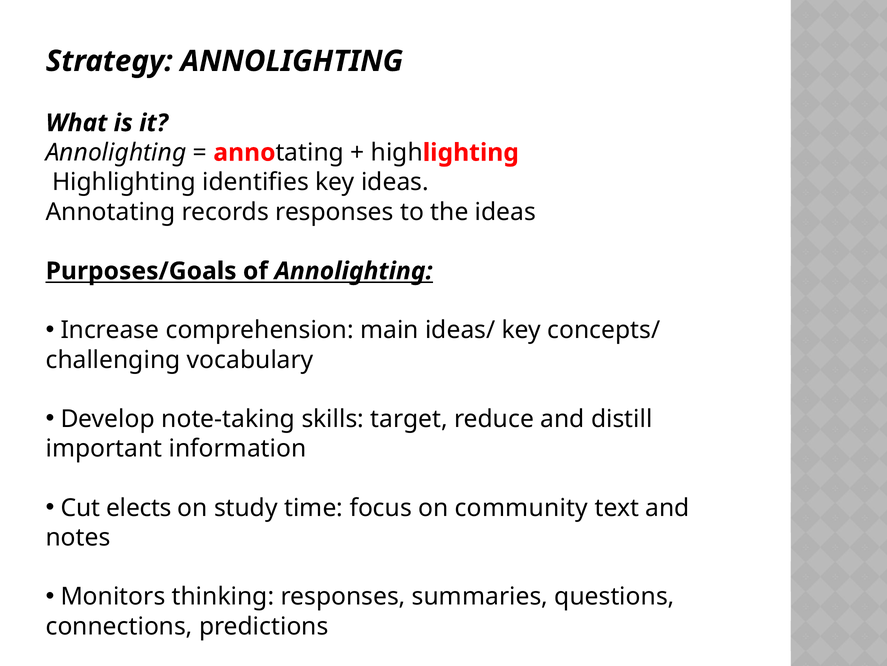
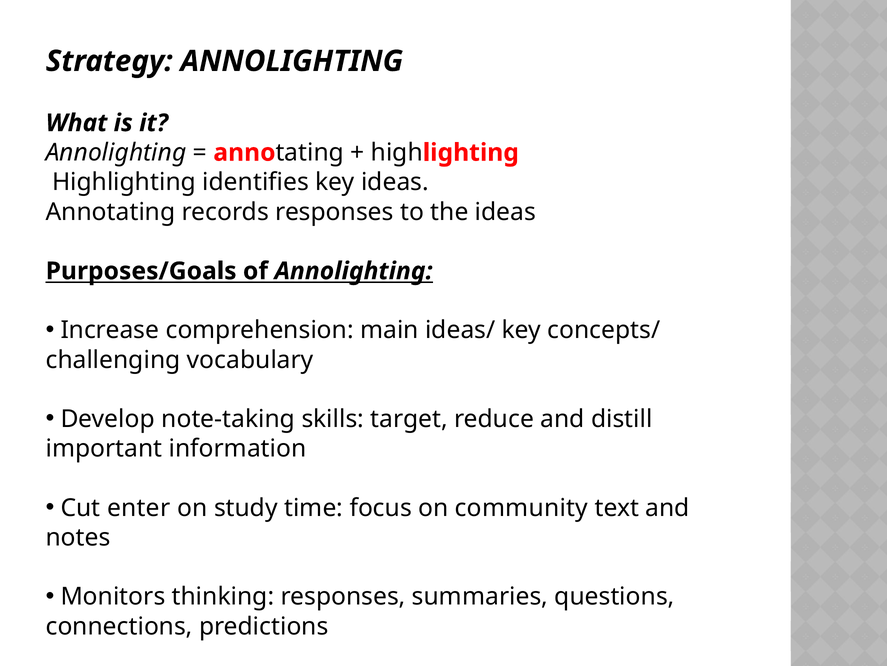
elects: elects -> enter (139, 507)
